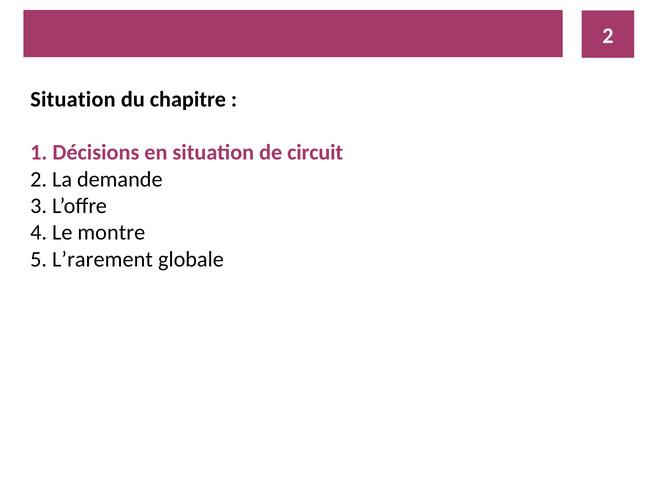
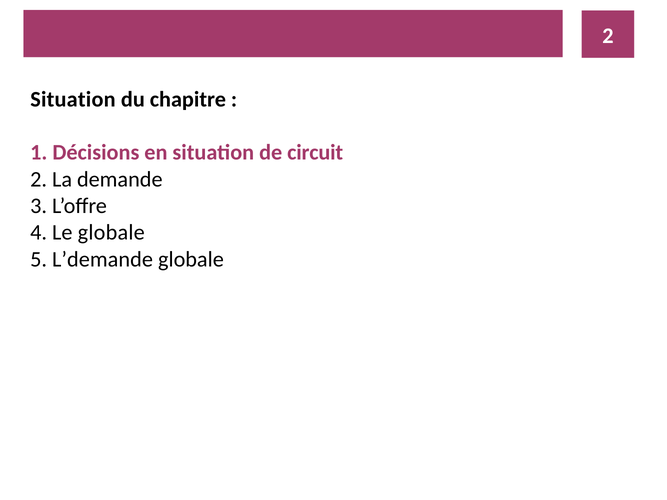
Le montre: montre -> globale (111, 233)
L’rarement: L’rarement -> L’demande (103, 259)
